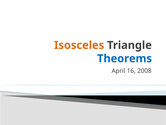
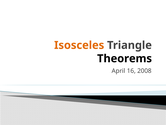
Theorems colour: blue -> black (125, 58)
